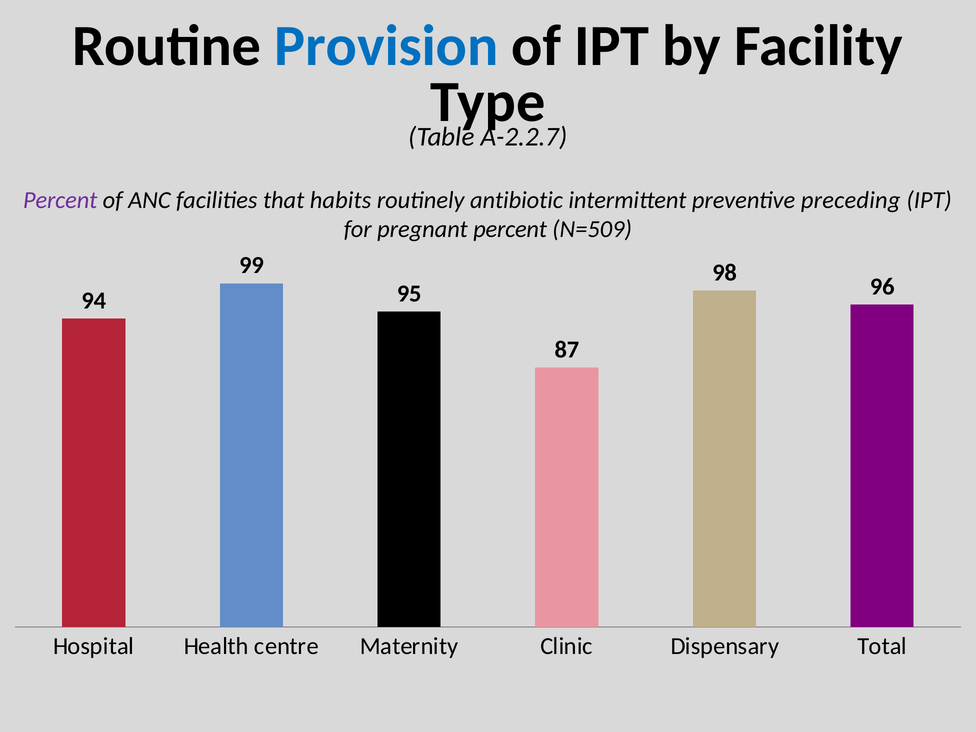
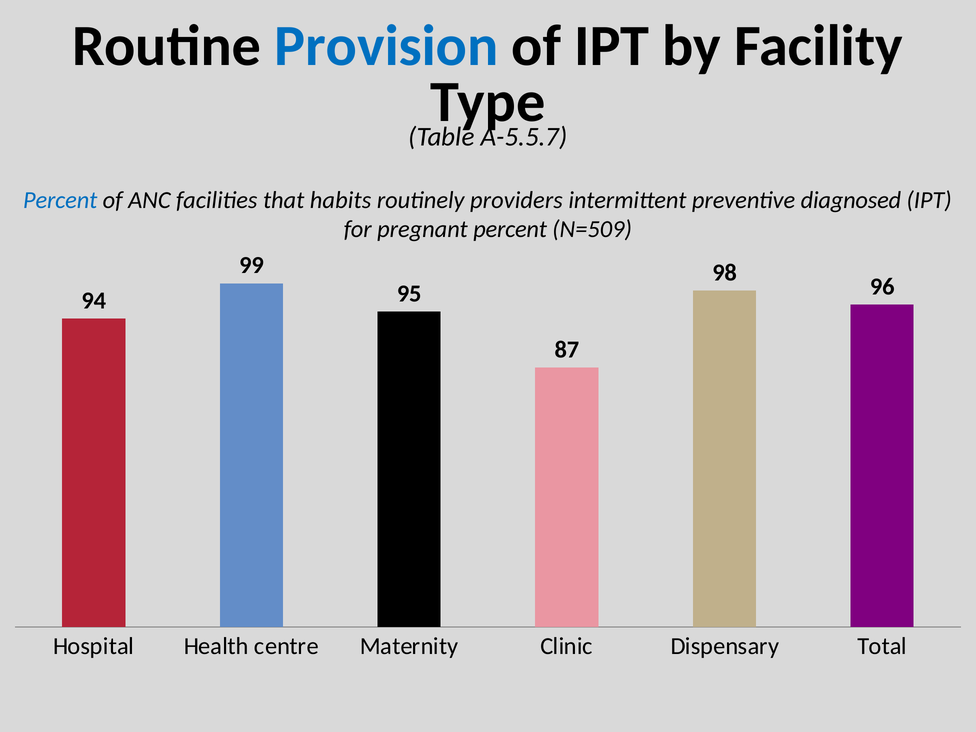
A-2.2.7: A-2.2.7 -> A-5.5.7 (524, 137)
Percent colour: purple -> blue (60, 200)
antibiotic: antibiotic -> providers (516, 200)
preceding: preceding -> diagnosed (851, 200)
